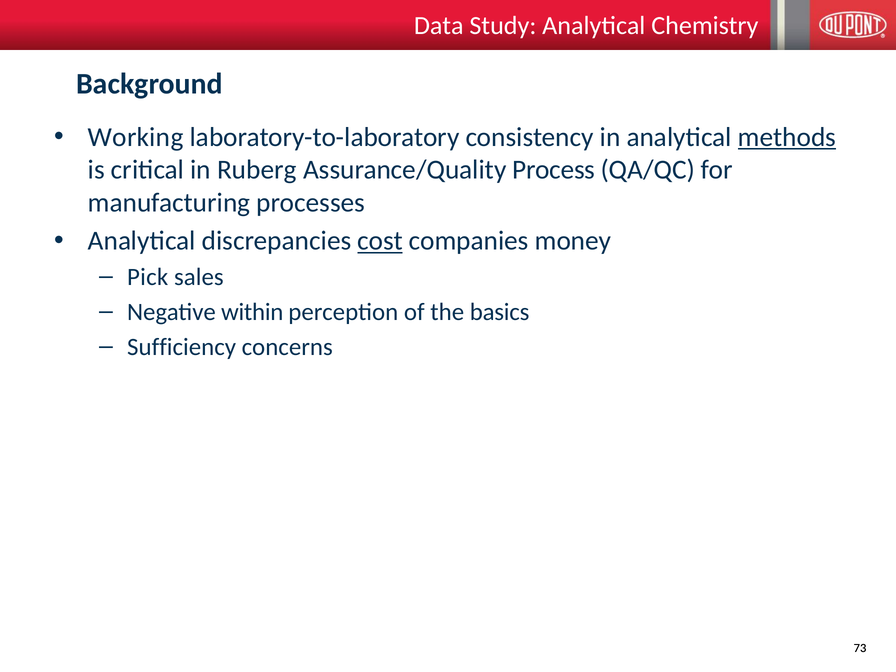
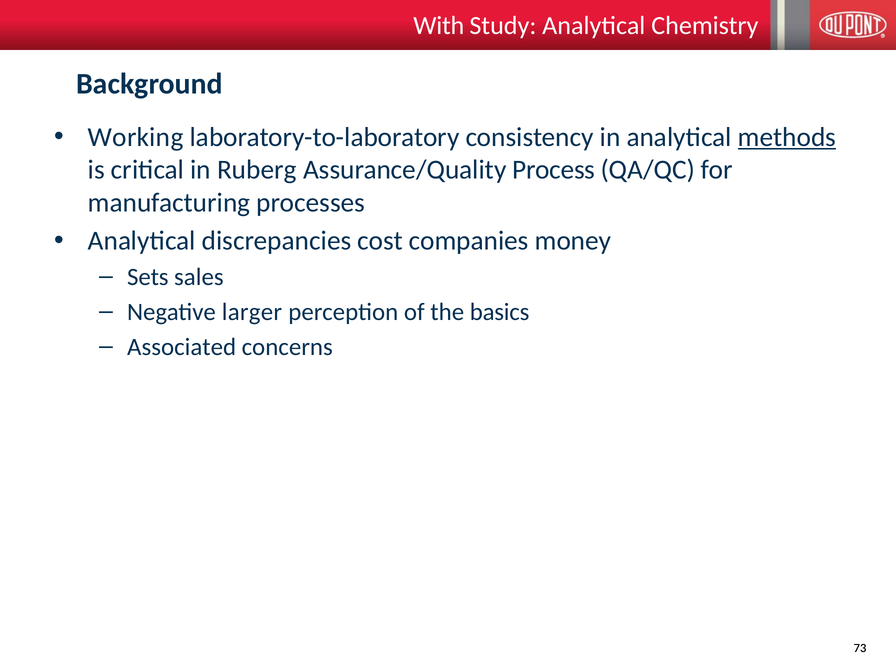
Data: Data -> With (439, 26)
cost underline: present -> none (380, 241)
Pick: Pick -> Sets (148, 277)
within: within -> larger (252, 312)
Sufficiency: Sufficiency -> Associated (182, 347)
